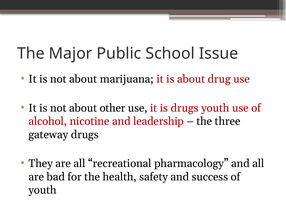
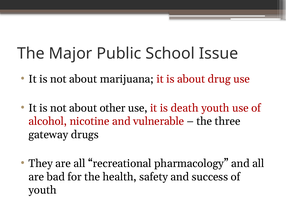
is drugs: drugs -> death (185, 108)
leadership: leadership -> vulnerable (159, 122)
